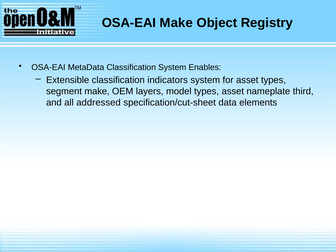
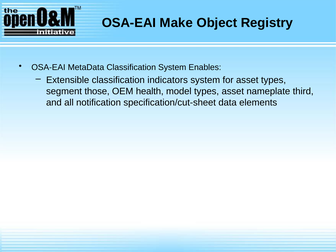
segment make: make -> those (97, 91)
layers: layers -> health (150, 91)
addressed: addressed -> notification (99, 102)
